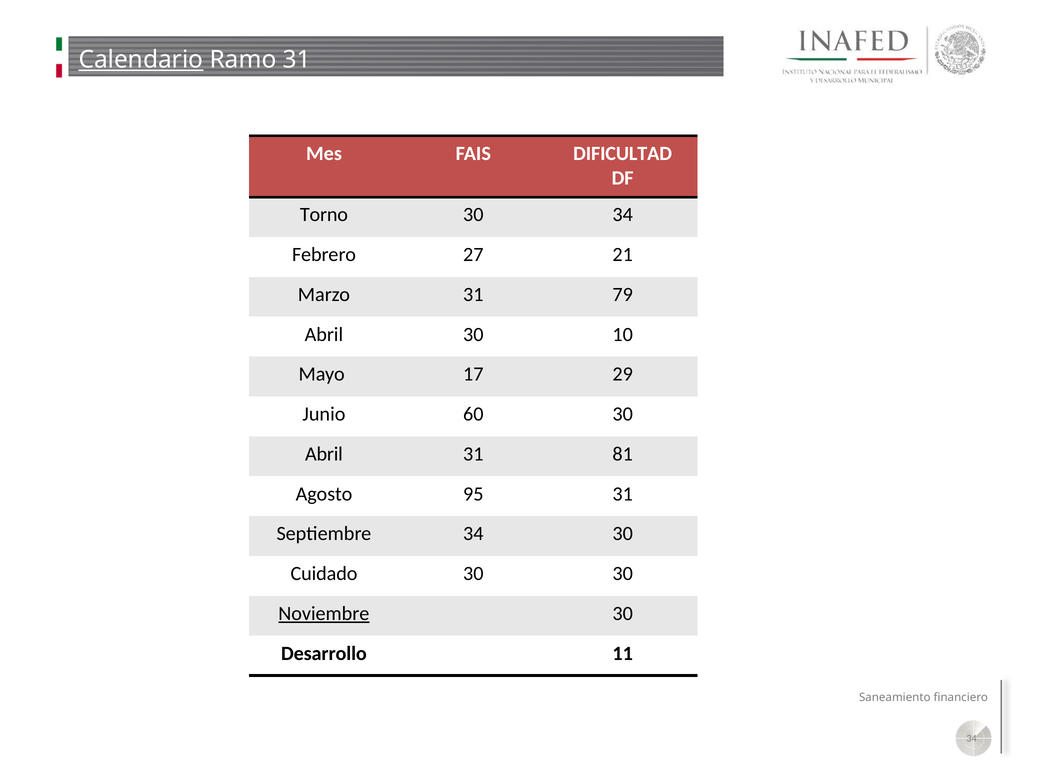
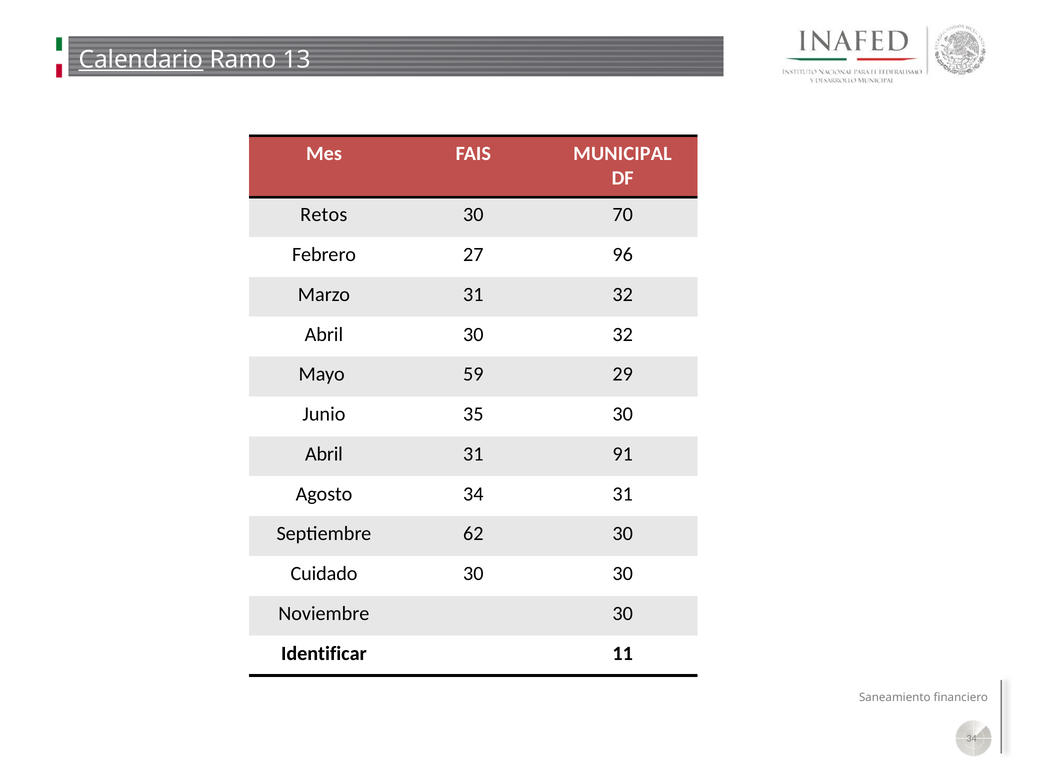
Ramo 31: 31 -> 13 (297, 60)
DIFICULTAD: DIFICULTAD -> MUNICIPAL (622, 154)
Torno: Torno -> Retos (324, 215)
30 34: 34 -> 70 (623, 215)
21: 21 -> 96 (623, 255)
31 79: 79 -> 32 (623, 294)
30 10: 10 -> 32 (623, 334)
17: 17 -> 59 (473, 374)
60: 60 -> 35 (473, 414)
81: 81 -> 91 (623, 454)
Agosto 95: 95 -> 34 (473, 494)
Septiembre 34: 34 -> 62 (473, 533)
Noviembre underline: present -> none (324, 613)
Desarrollo: Desarrollo -> Identificar (324, 653)
